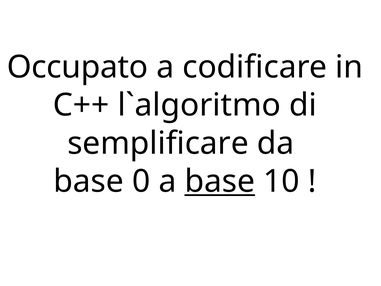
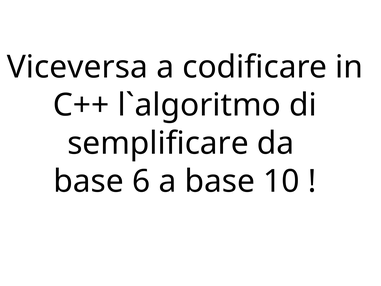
Occupato: Occupato -> Viceversa (77, 67)
0: 0 -> 6 (141, 181)
base underline: present -> none (220, 181)
